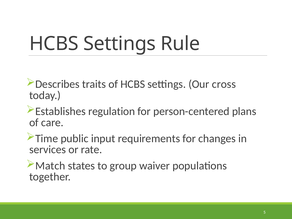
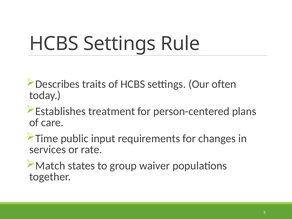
cross: cross -> often (224, 84)
regulation: regulation -> treatment (112, 111)
